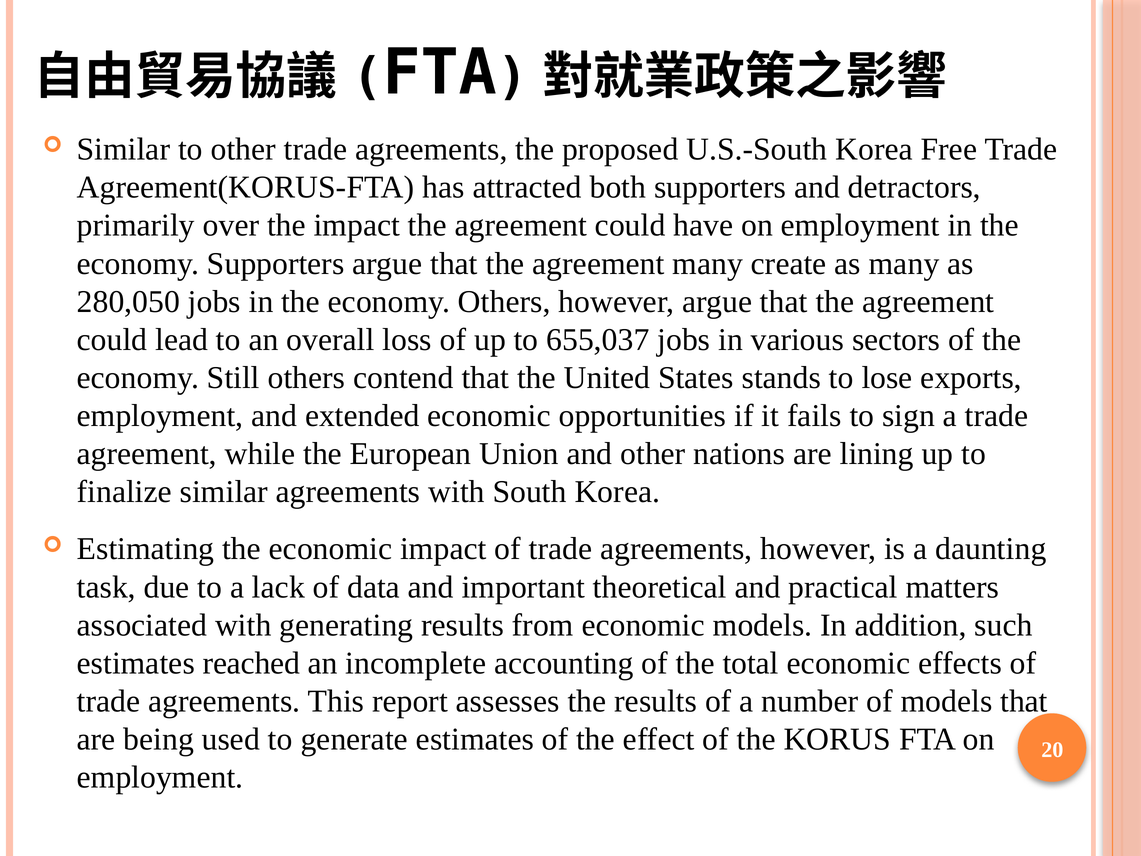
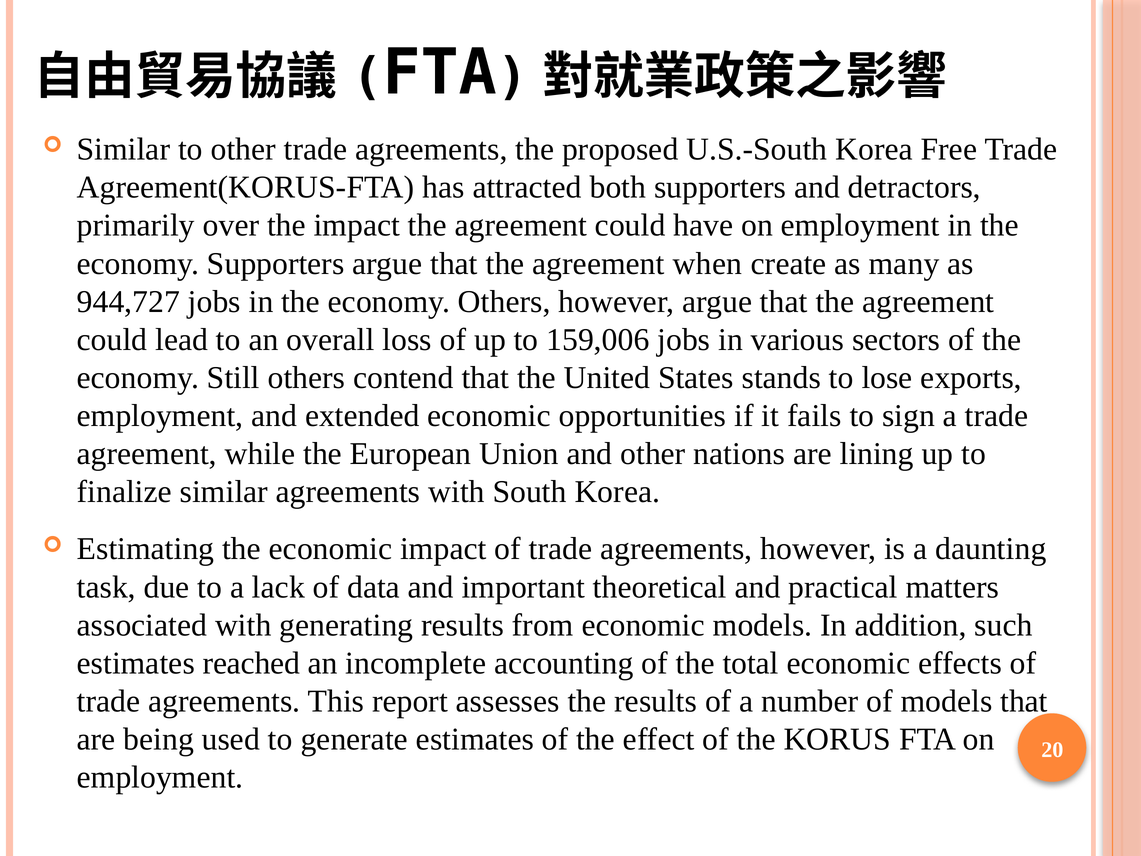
agreement many: many -> when (707, 263)
280,050: 280,050 -> 944,727 (128, 302)
655,037: 655,037 -> 159,006 (598, 340)
